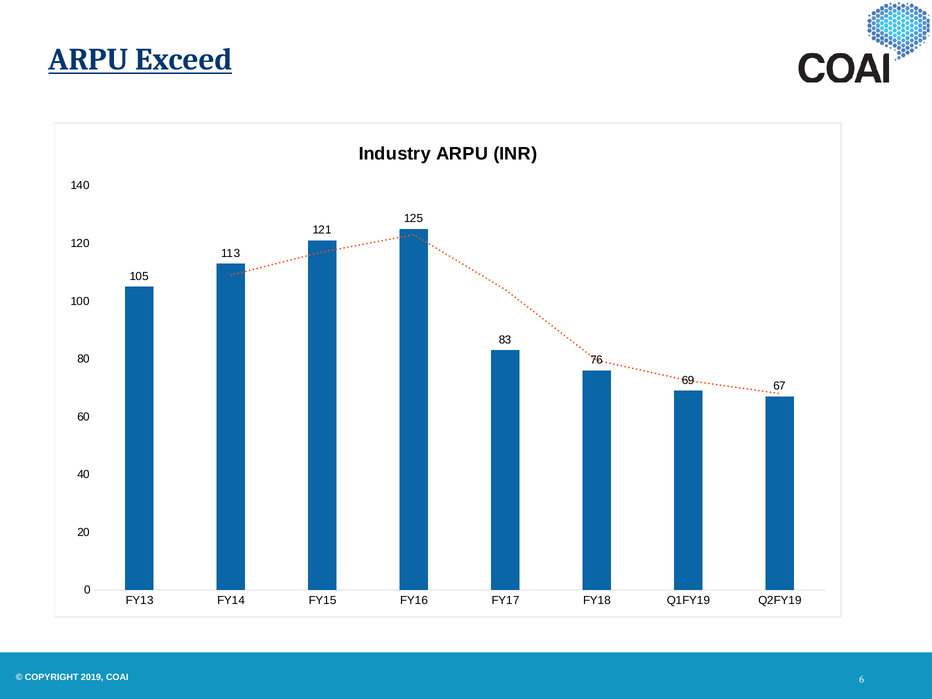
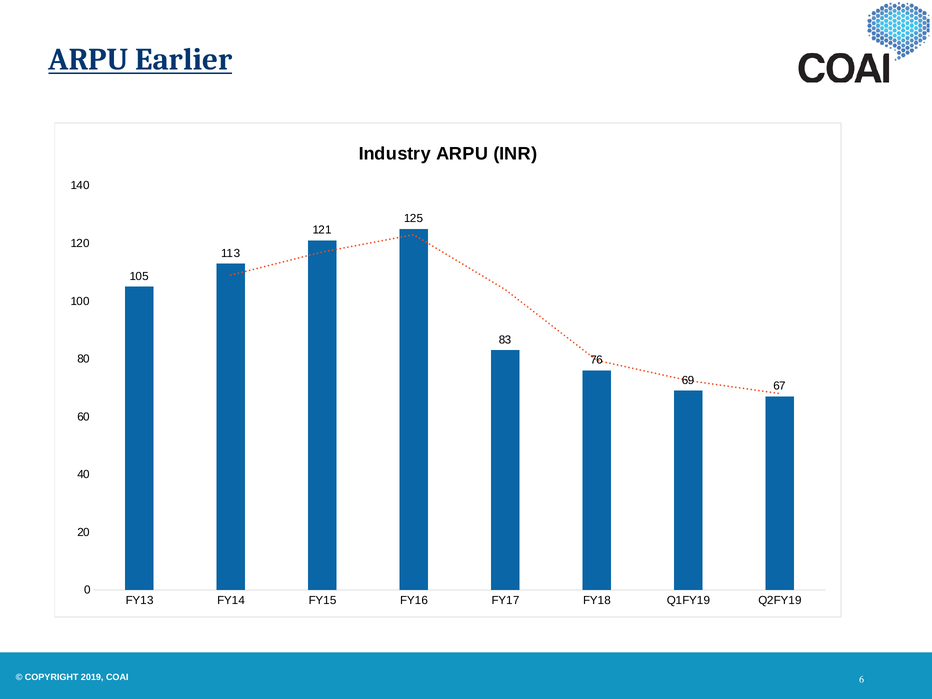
Exceed: Exceed -> Earlier (184, 60)
